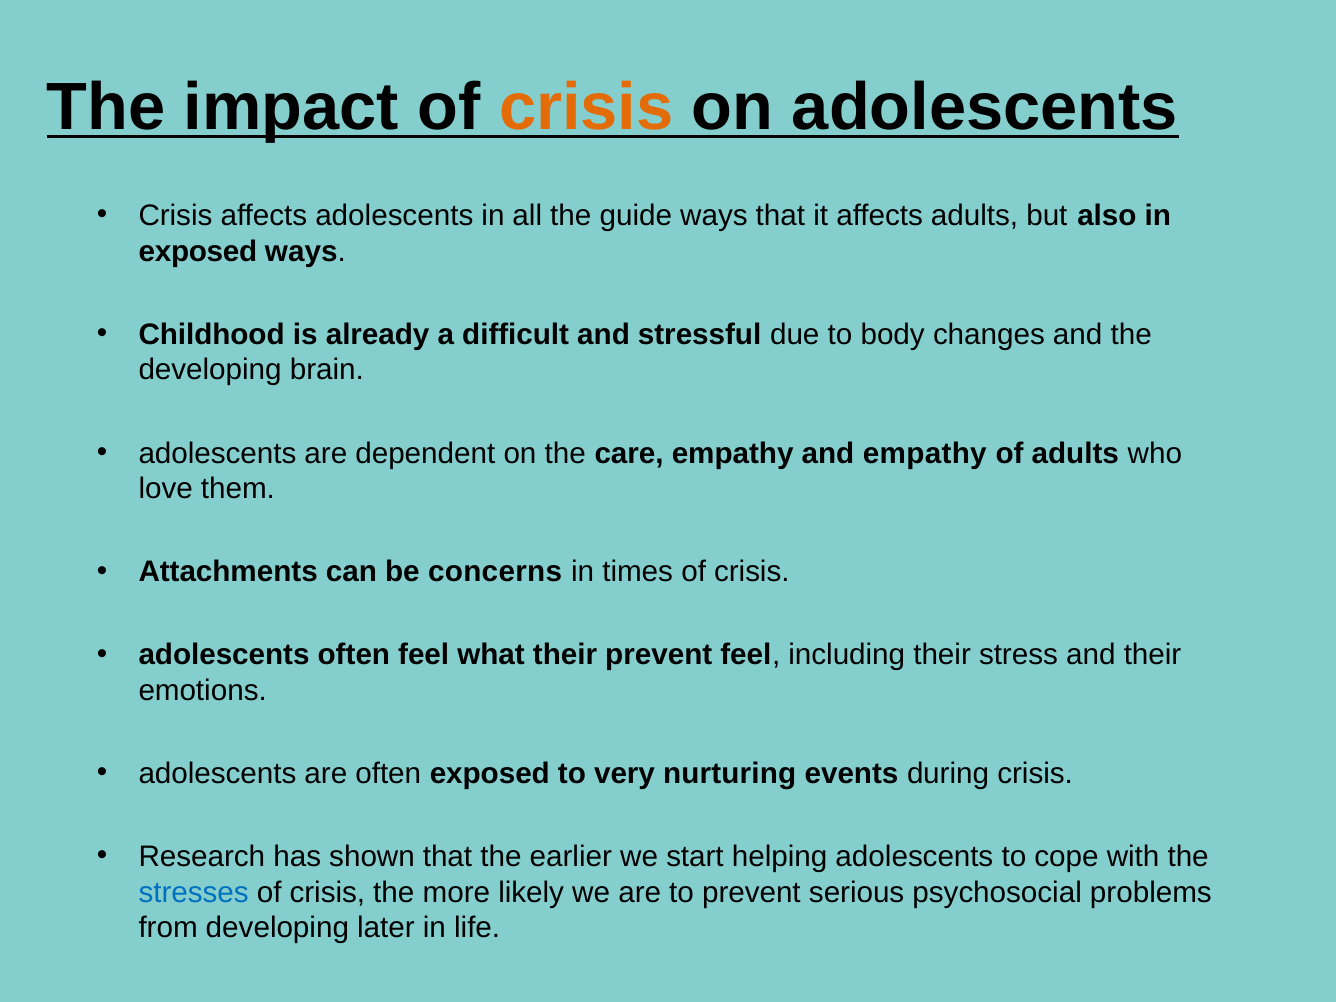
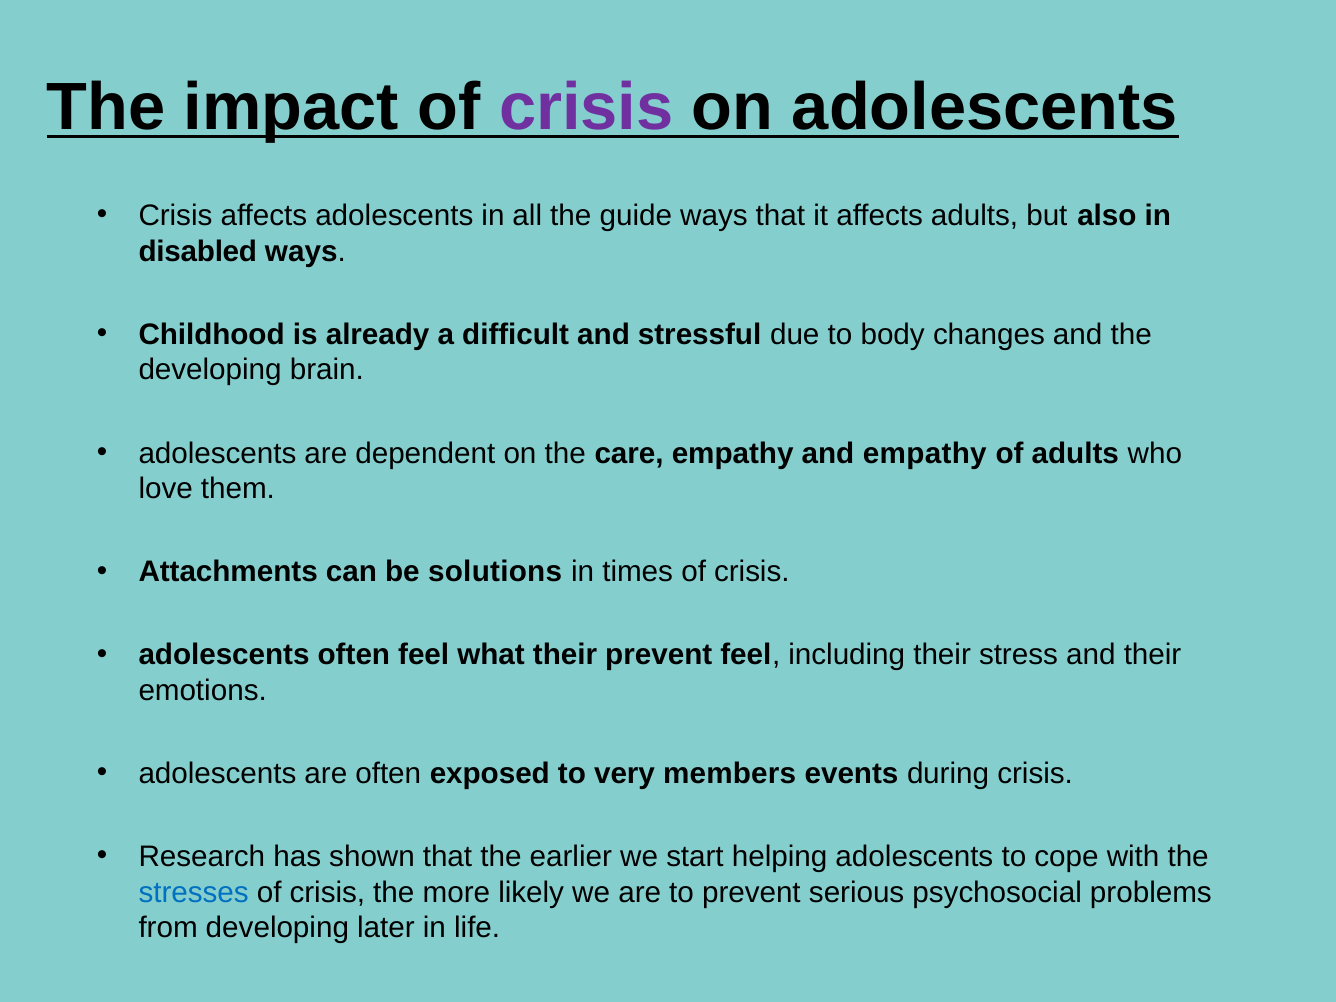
crisis colour: orange -> purple (586, 107)
exposed: exposed -> disabled (198, 251)
concerns: concerns -> solutions (495, 572)
nurturing: nurturing -> members (730, 774)
